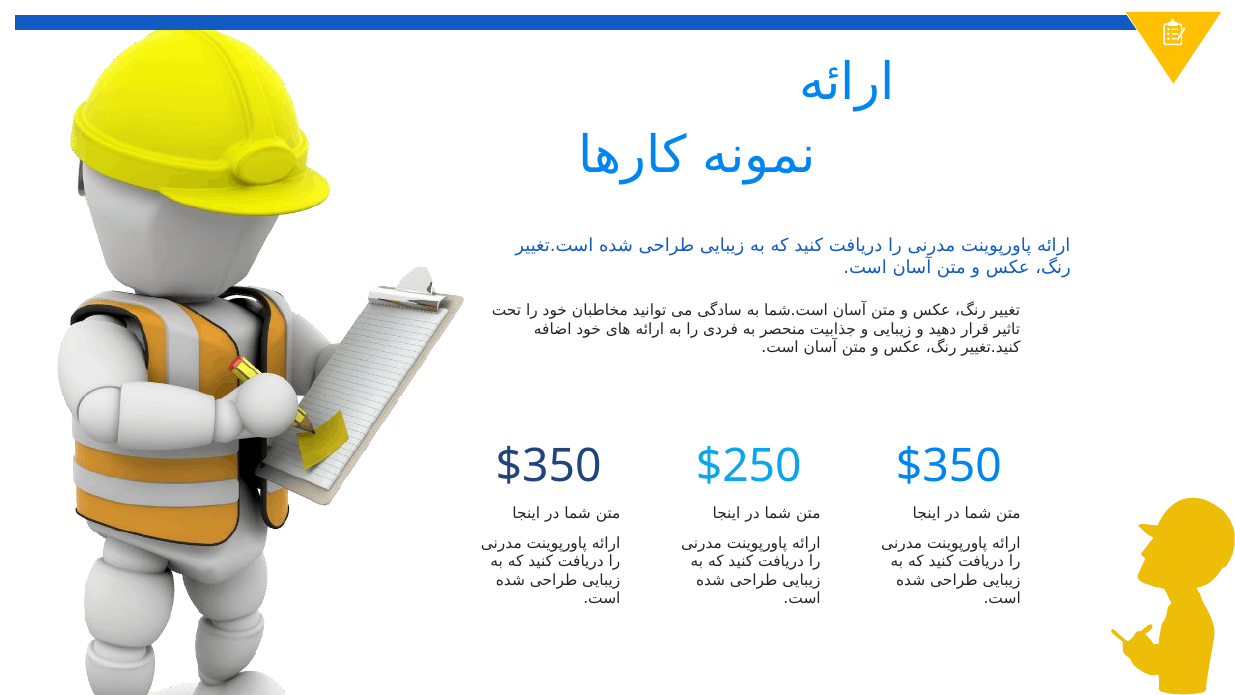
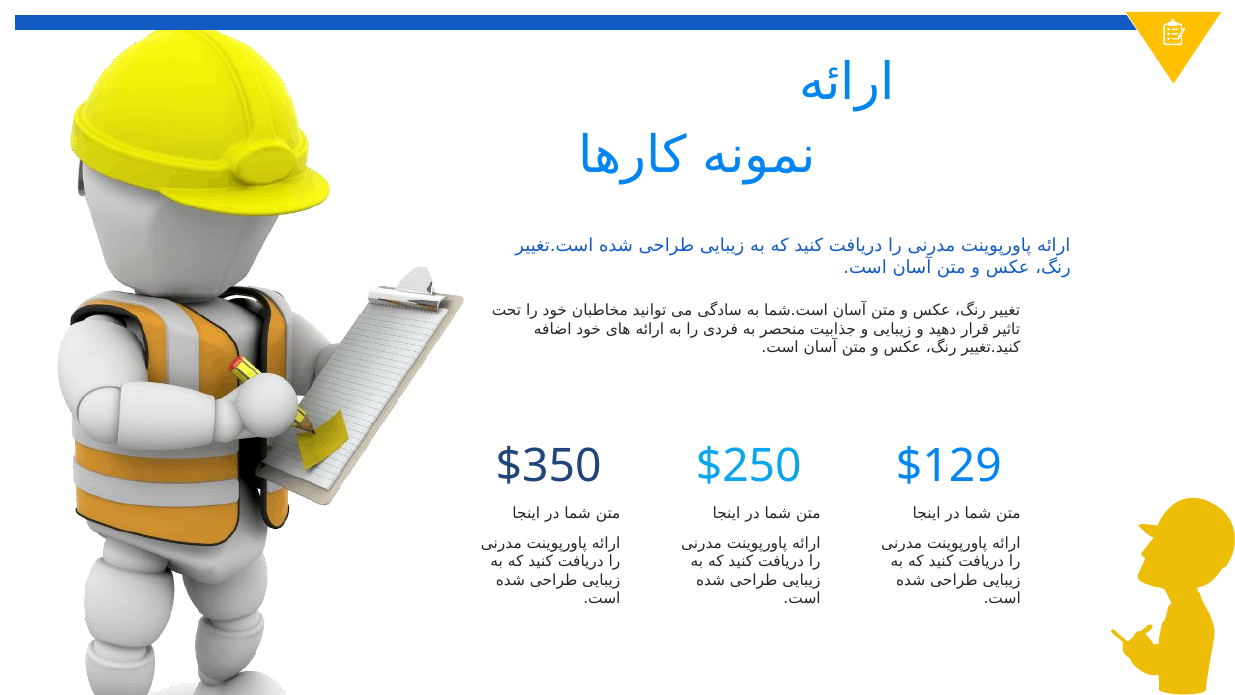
$350: $350 -> $129 (949, 466)
